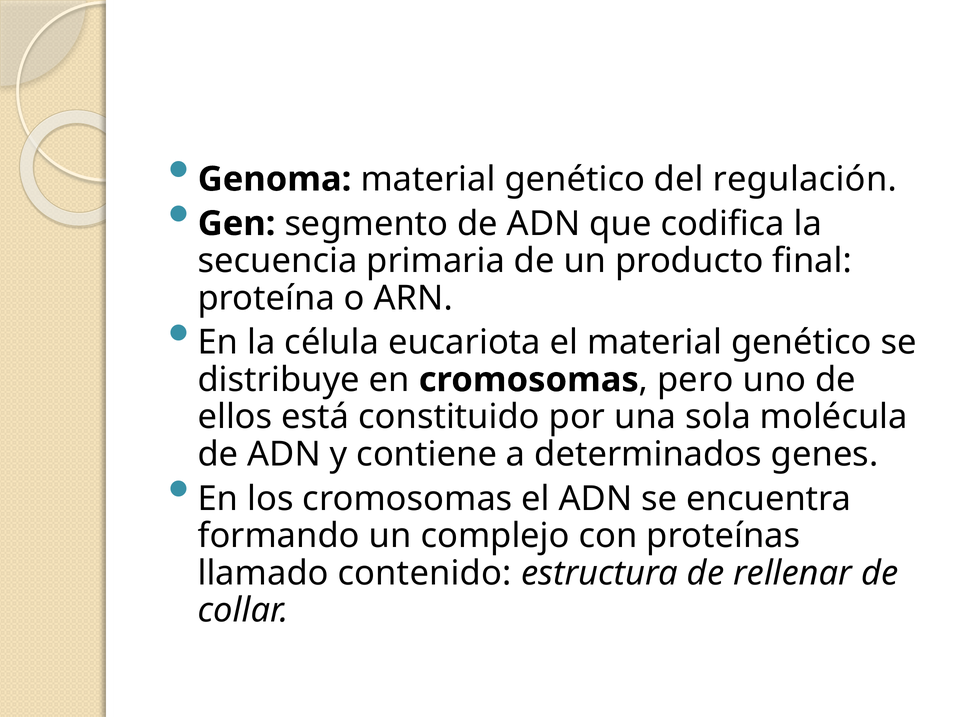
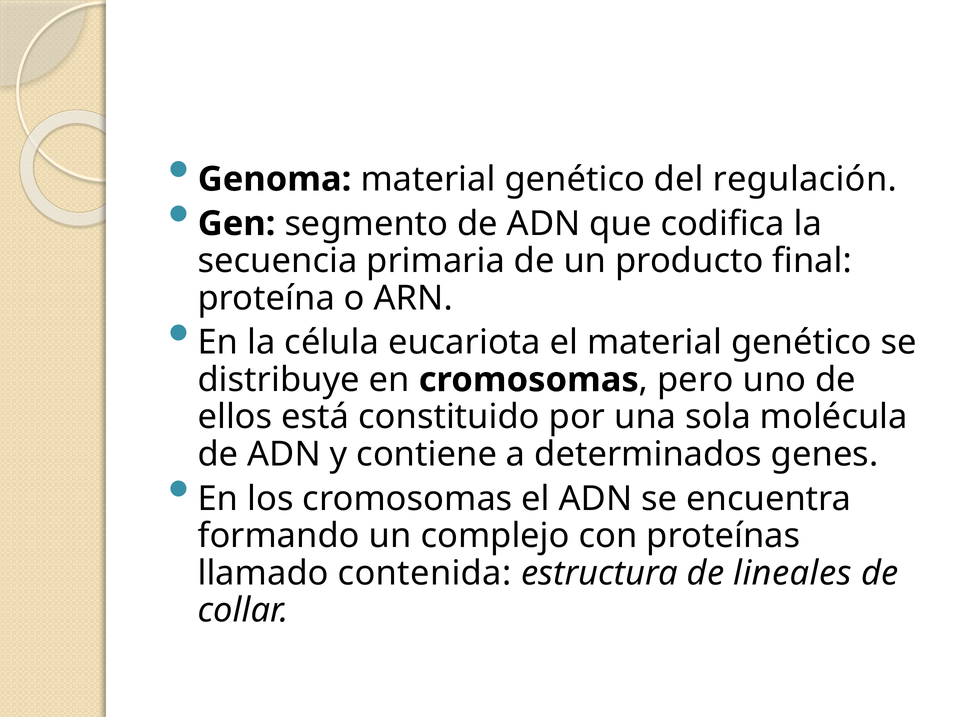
contenido: contenido -> contenida (425, 573)
rellenar: rellenar -> lineales (793, 573)
